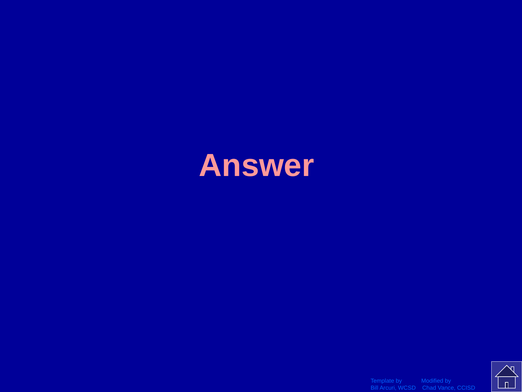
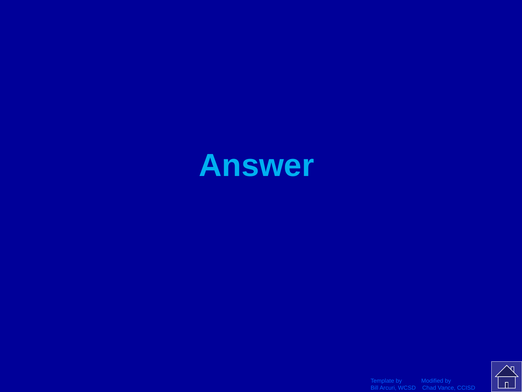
Answer colour: pink -> light blue (257, 165)
